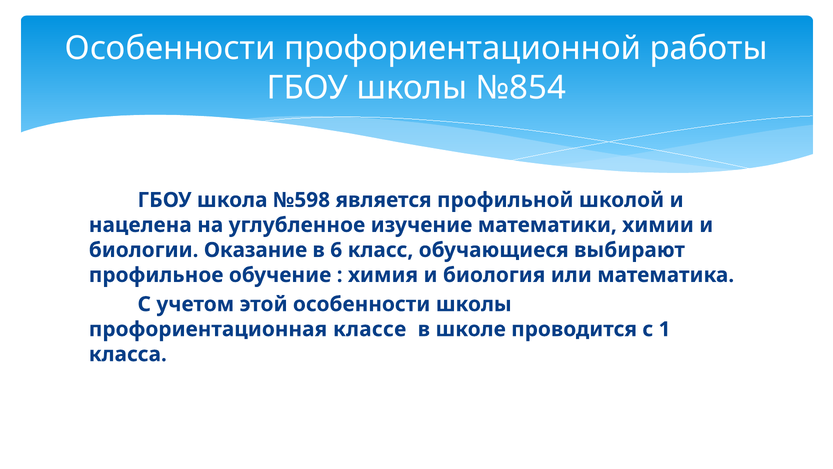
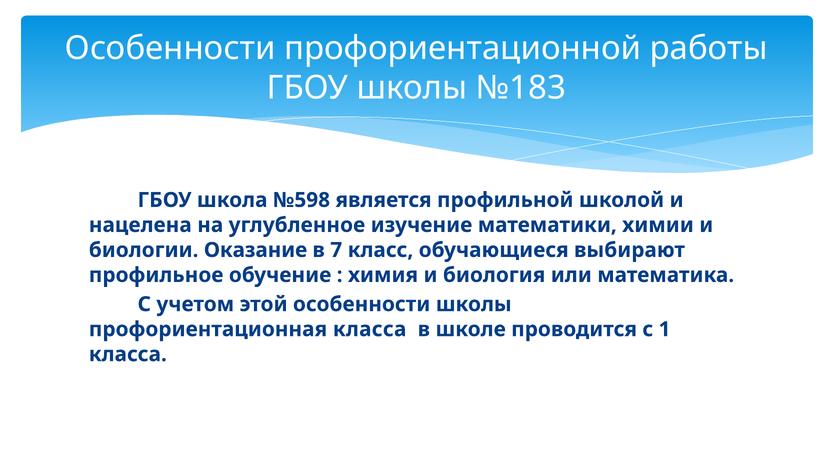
№854: №854 -> №183 (521, 88)
6: 6 -> 7 (336, 250)
профориентационная классе: классе -> класса (370, 329)
